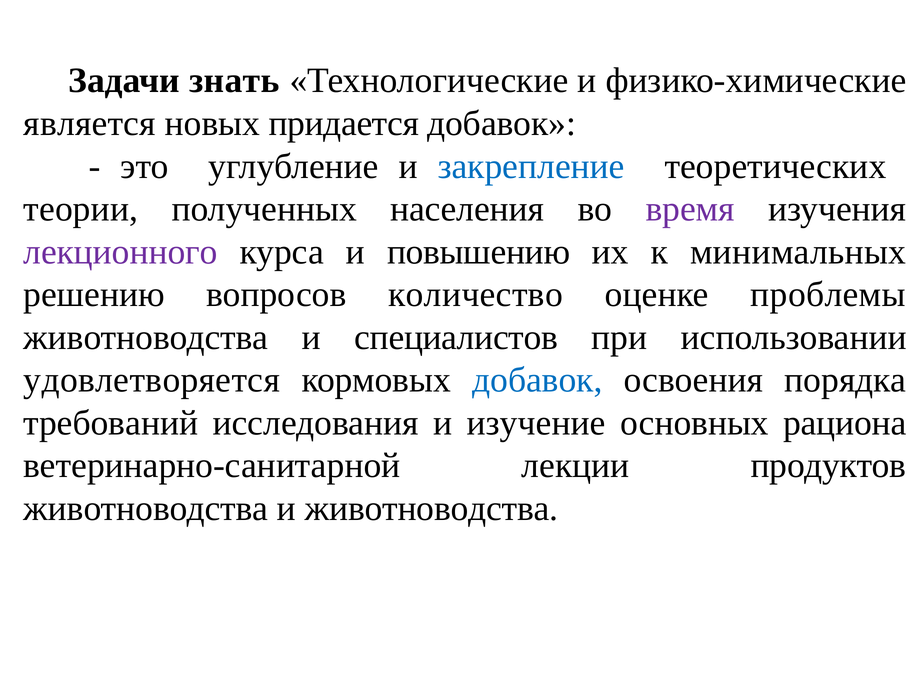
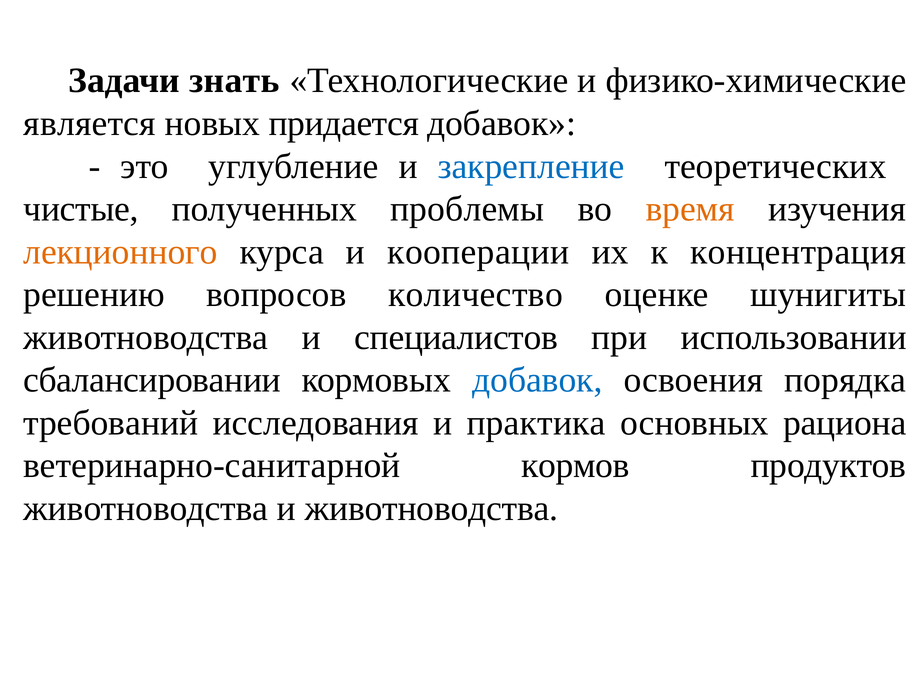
теории: теории -> чистые (81, 209)
населения: населения -> проблемы (467, 209)
время colour: purple -> orange (690, 209)
лекционного colour: purple -> orange (120, 252)
повышению: повышению -> кооперации (478, 252)
минимальных: минимальных -> концентрация (798, 252)
проблемы: проблемы -> шунигиты (828, 295)
удовлетворяется: удовлетворяется -> сбалансировании (152, 380)
изучение: изучение -> практика (536, 423)
лекции: лекции -> кормов (576, 466)
